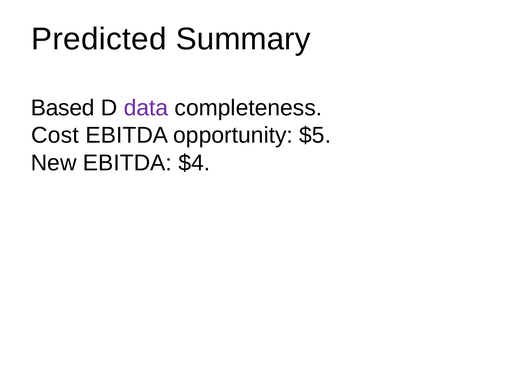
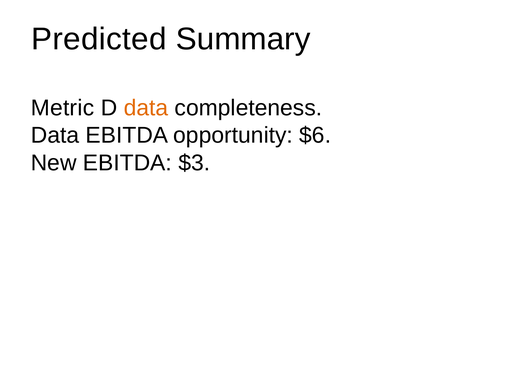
Based: Based -> Metric (63, 108)
data colour: purple -> orange (146, 108)
Cost: Cost -> Data (55, 135)
$5: $5 -> $6 (315, 135)
$4: $4 -> $3 (194, 163)
